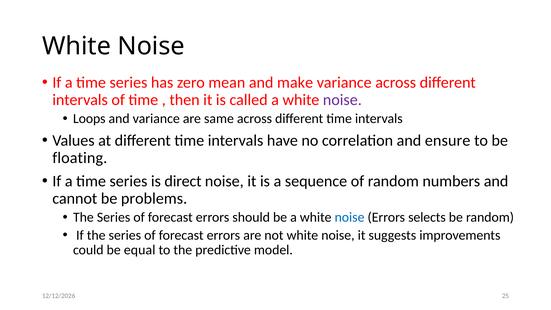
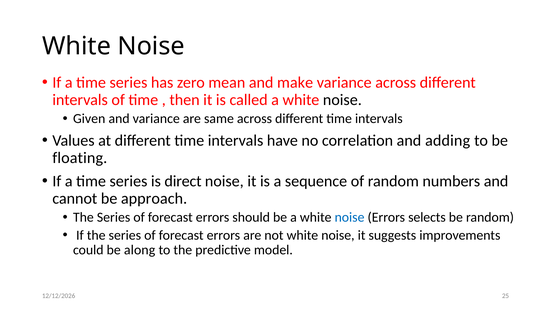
noise colour: purple -> black (342, 100)
Loops: Loops -> Given (89, 119)
ensure: ensure -> adding (448, 141)
problems: problems -> approach (154, 198)
equal: equal -> along (140, 250)
